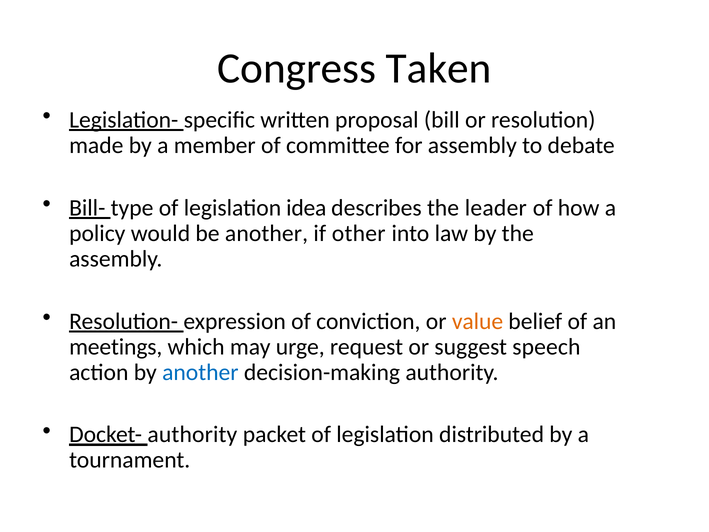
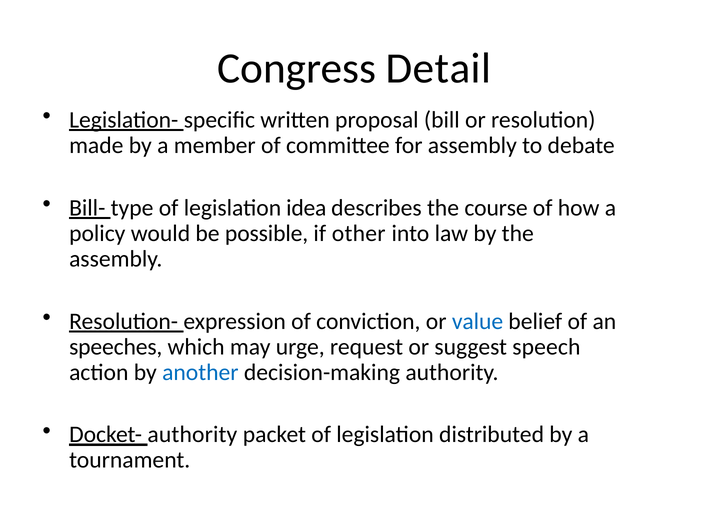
Taken: Taken -> Detail (438, 69)
leader: leader -> course (496, 208)
be another: another -> possible (267, 233)
value colour: orange -> blue (478, 321)
meetings: meetings -> speeches (116, 347)
